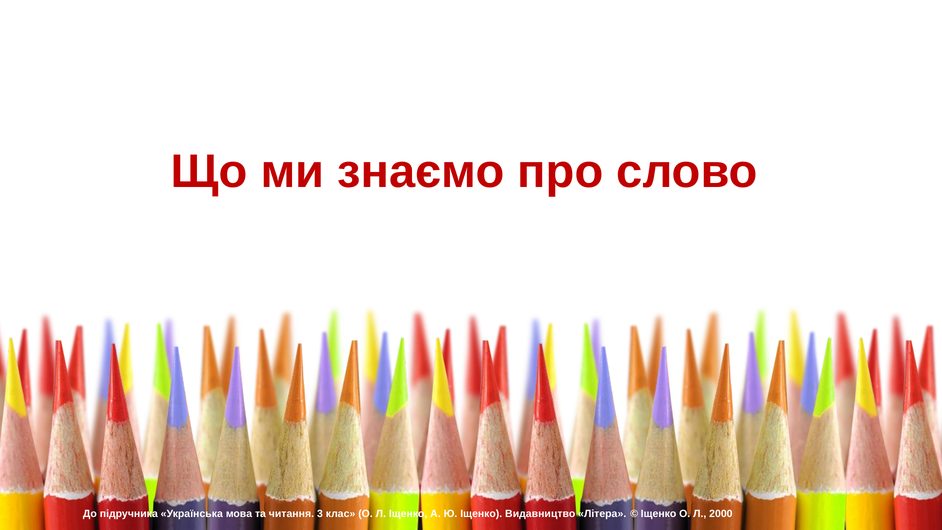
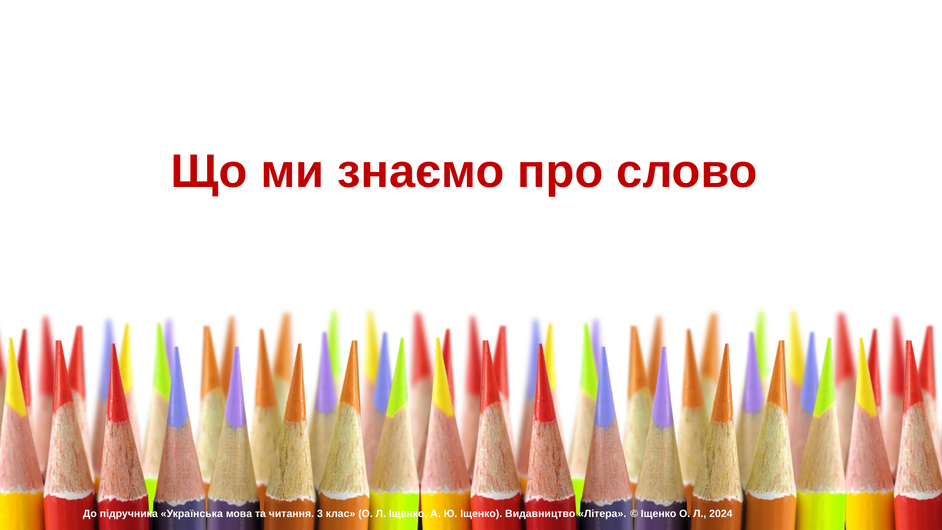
2000: 2000 -> 2024 (721, 514)
